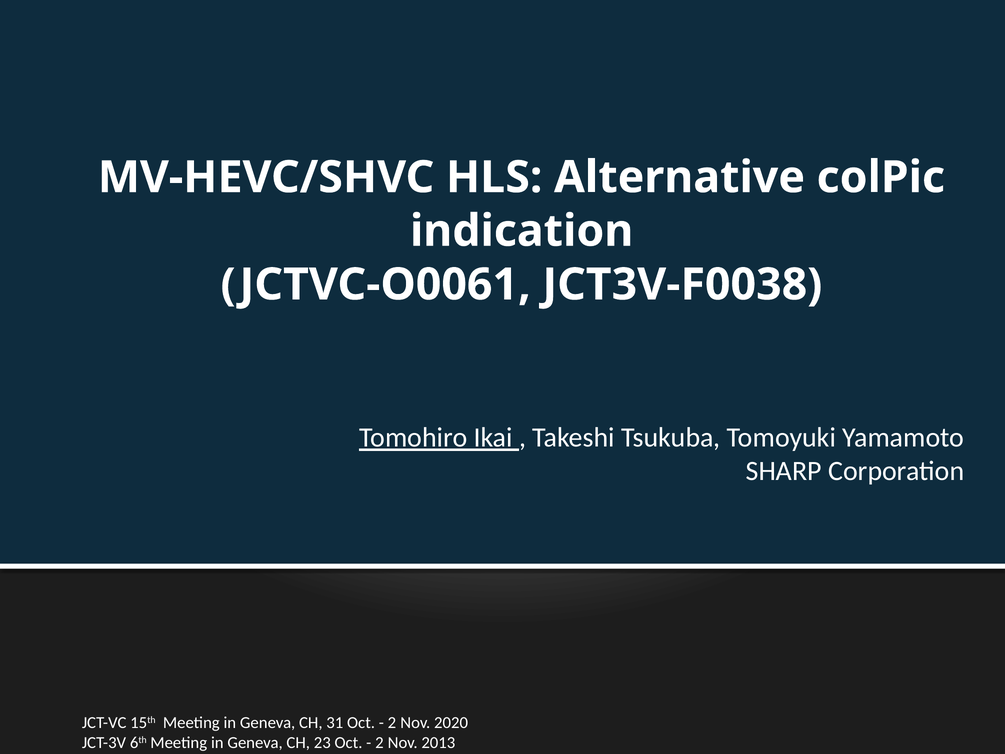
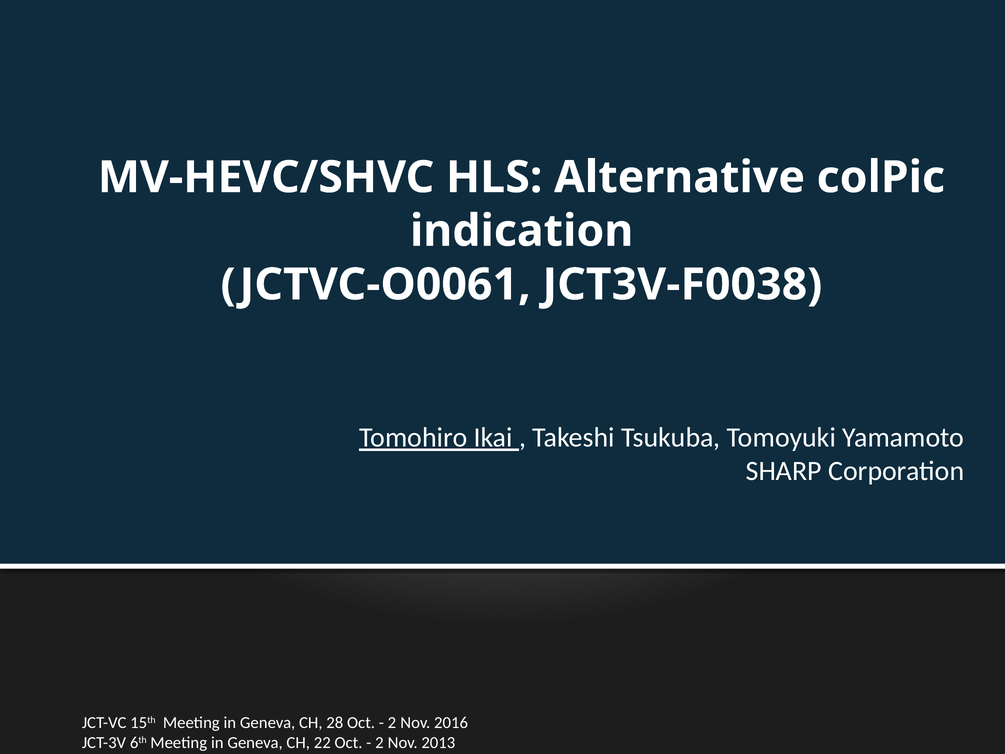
31: 31 -> 28 (335, 723)
2020: 2020 -> 2016 (451, 723)
23: 23 -> 22 (322, 743)
